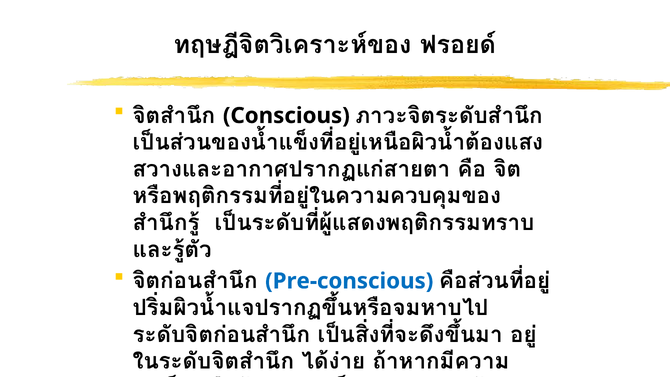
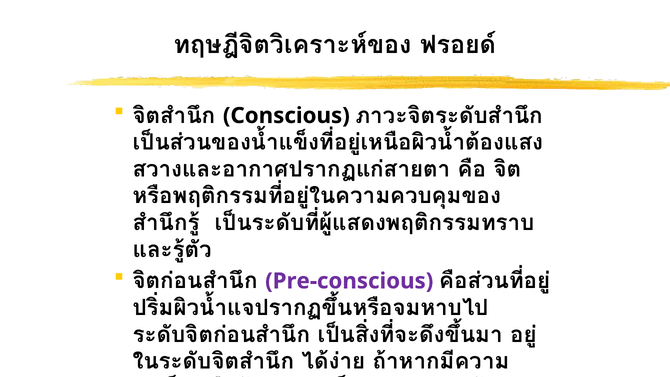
Pre-conscious colour: blue -> purple (349, 281)
